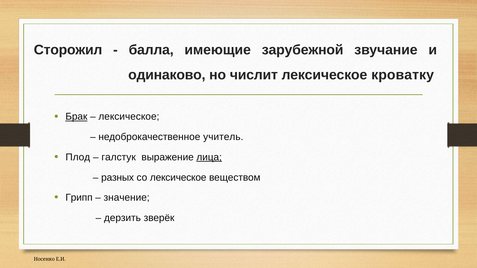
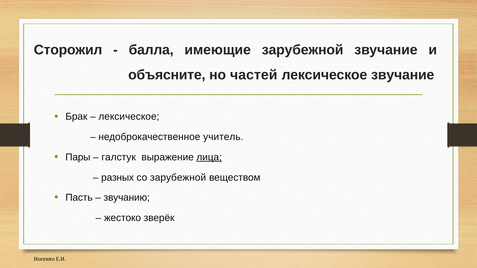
одинаково: одинаково -> объясните (167, 75)
числит: числит -> частей (254, 75)
лексическое кроватку: кроватку -> звучание (403, 75)
Брак underline: present -> none (76, 117)
Плод: Плод -> Пары (78, 157)
со лексическое: лексическое -> зарубежной (178, 178)
Грипп: Грипп -> Пасть (79, 198)
значение: значение -> звучанию (127, 198)
дерзить: дерзить -> жестоко (123, 218)
